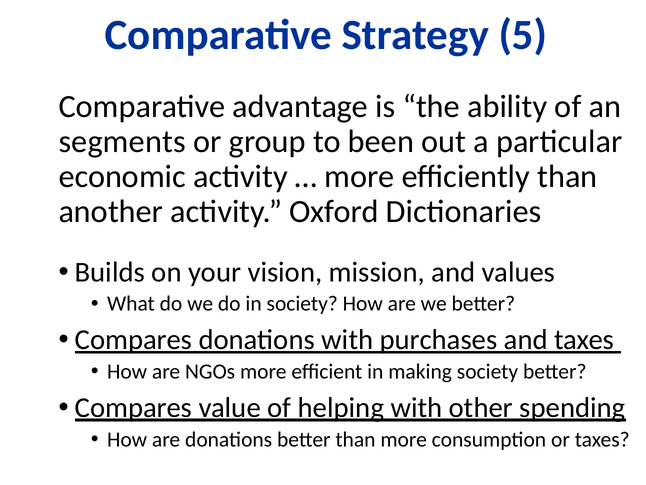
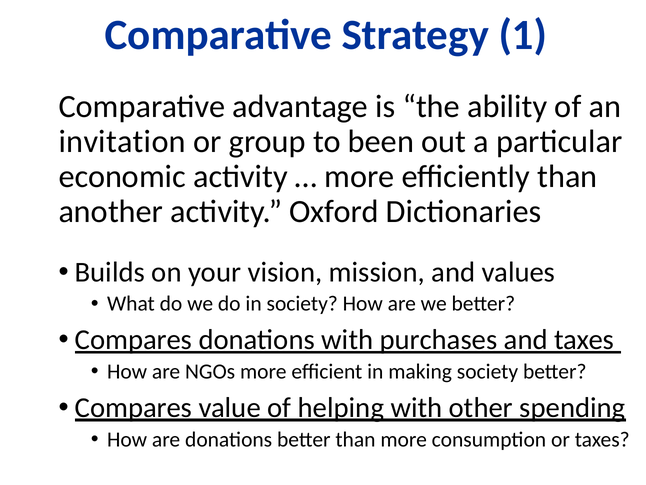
5: 5 -> 1 (523, 35)
segments: segments -> invitation (122, 142)
